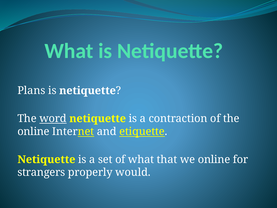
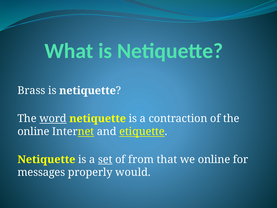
Plans: Plans -> Brass (31, 90)
set underline: none -> present (105, 159)
of what: what -> from (141, 159)
strangers: strangers -> messages (41, 172)
